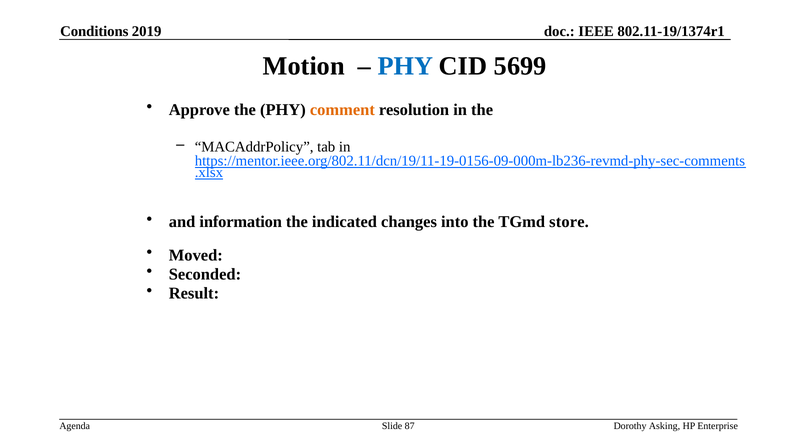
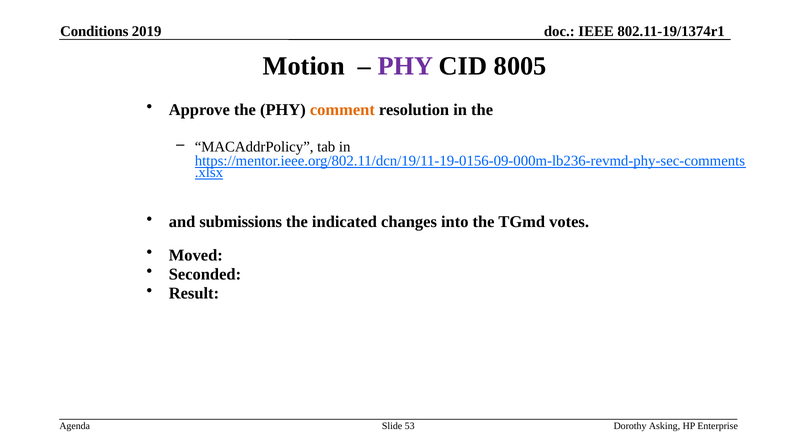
PHY colour: blue -> purple (406, 66)
5699: 5699 -> 8005 (520, 66)
information: information -> submissions (241, 222)
store: store -> votes (569, 222)
87: 87 -> 53 (410, 426)
